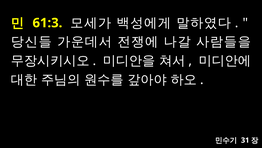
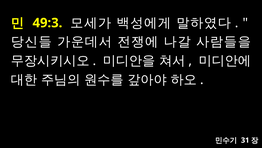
61:3: 61:3 -> 49:3 (47, 23)
